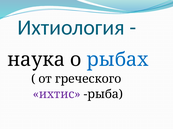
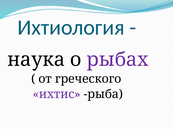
рыбах colour: blue -> purple (117, 60)
